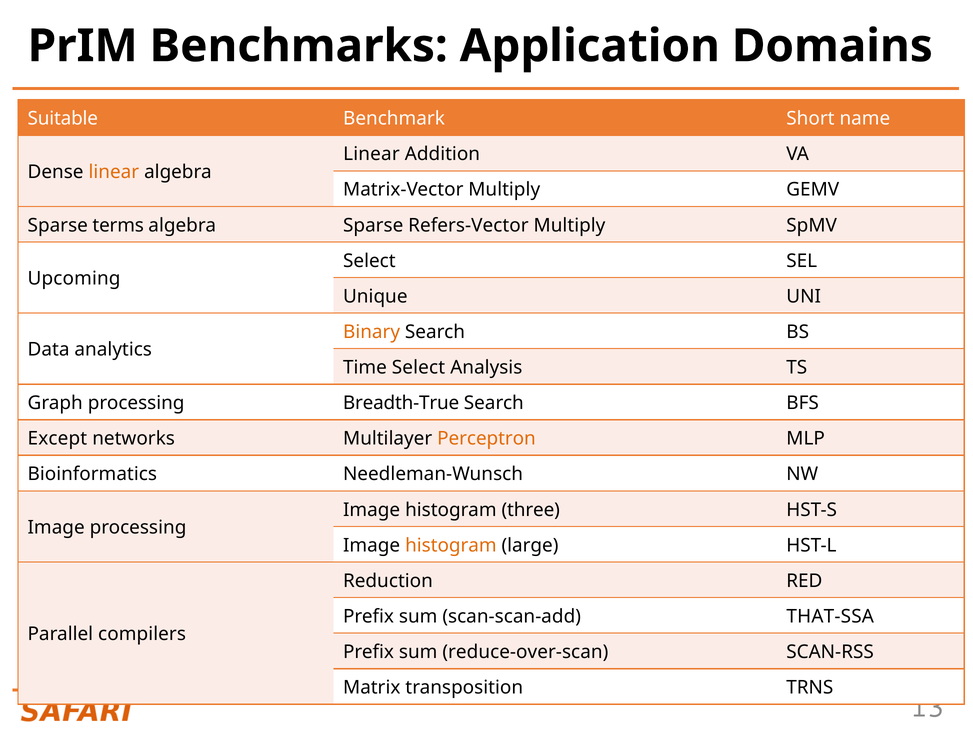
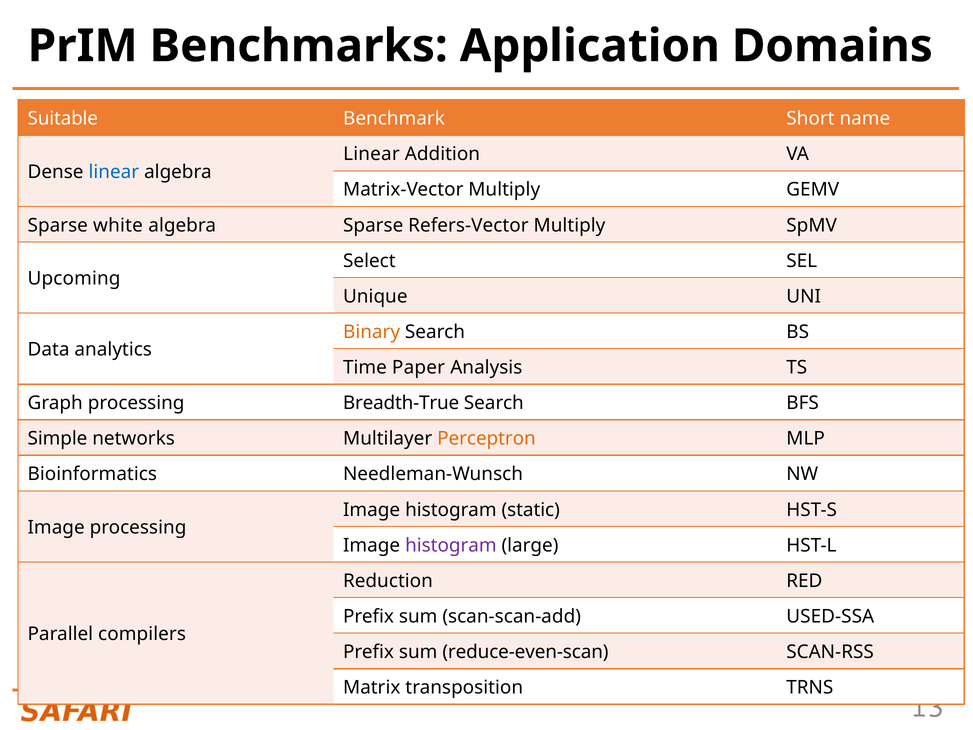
linear colour: orange -> blue (114, 172)
terms: terms -> white (118, 225)
Time Select: Select -> Paper (418, 367)
Except: Except -> Simple (58, 439)
three: three -> static (531, 510)
histogram colour: orange -> purple (451, 545)
THAT-SSA: THAT-SSA -> USED-SSA (830, 616)
reduce-over-scan: reduce-over-scan -> reduce-even-scan (525, 652)
